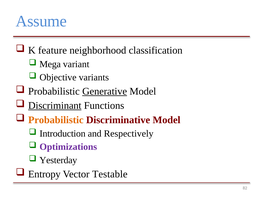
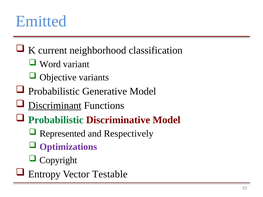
Assume: Assume -> Emitted (41, 21)
feature: feature -> current (53, 50)
Mega: Mega -> Word (50, 64)
Generative underline: present -> none (105, 91)
Probabilistic colour: orange -> green (56, 120)
Introduction: Introduction -> Represented (63, 134)
Yesterday: Yesterday -> Copyright (58, 160)
